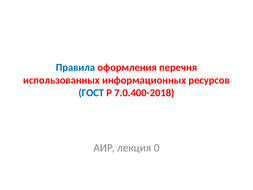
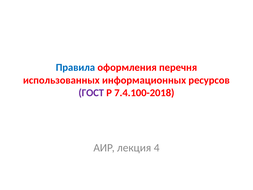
ГОСТ colour: blue -> purple (91, 93)
7.0.400-2018: 7.0.400-2018 -> 7.4.100-2018 (144, 93)
0: 0 -> 4 (157, 148)
